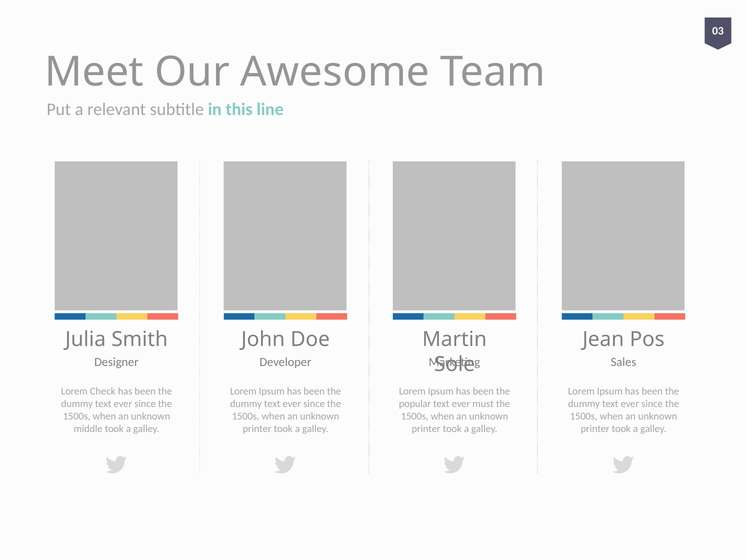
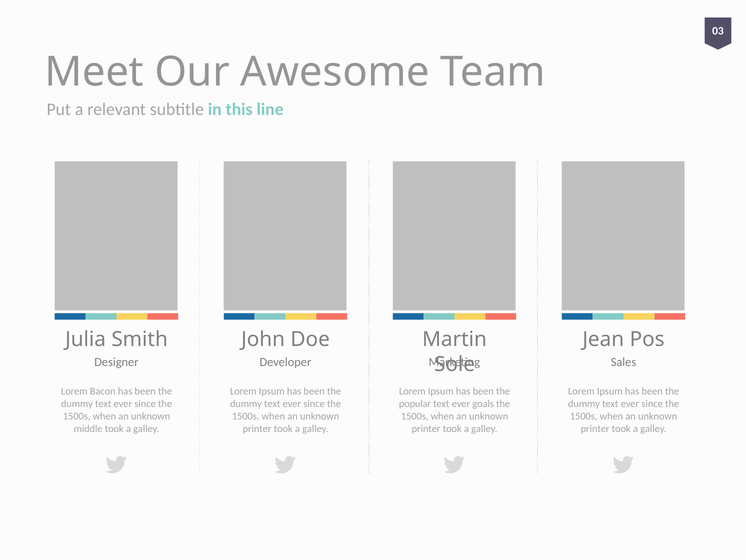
Check: Check -> Bacon (103, 391)
must: must -> goals (483, 403)
